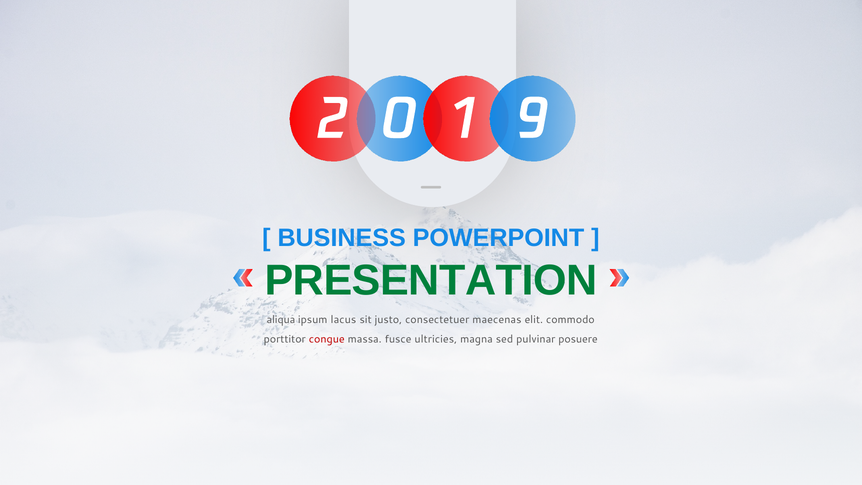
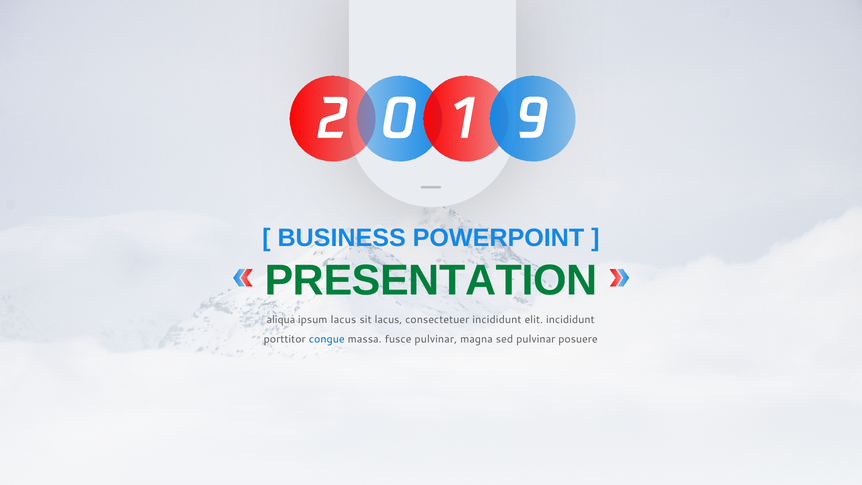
sit justo: justo -> lacus (388, 320)
consectetuer maecenas: maecenas -> incididunt (497, 320)
elit commodo: commodo -> incididunt (570, 320)
congue colour: red -> blue (327, 339)
fusce ultricies: ultricies -> pulvinar (436, 339)
